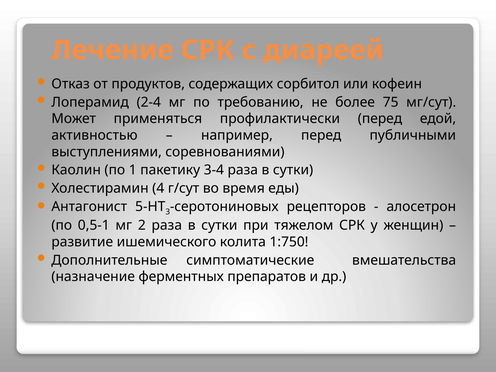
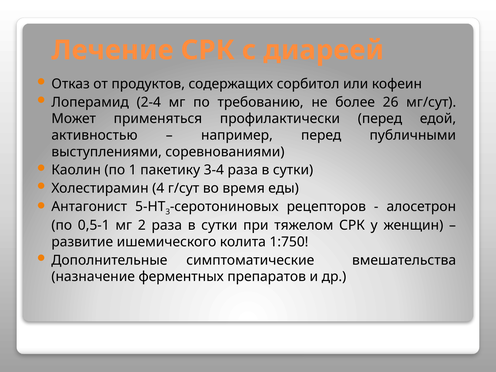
75: 75 -> 26 (391, 102)
